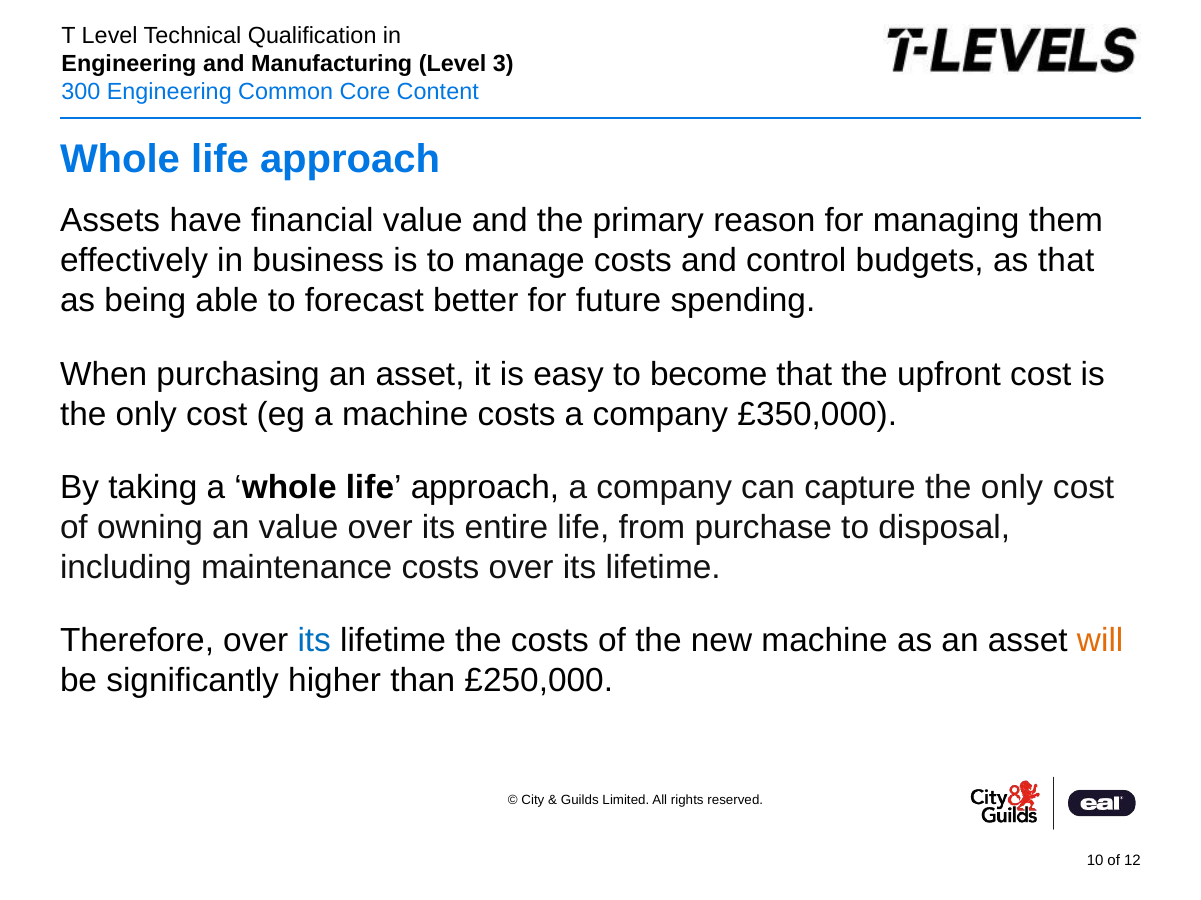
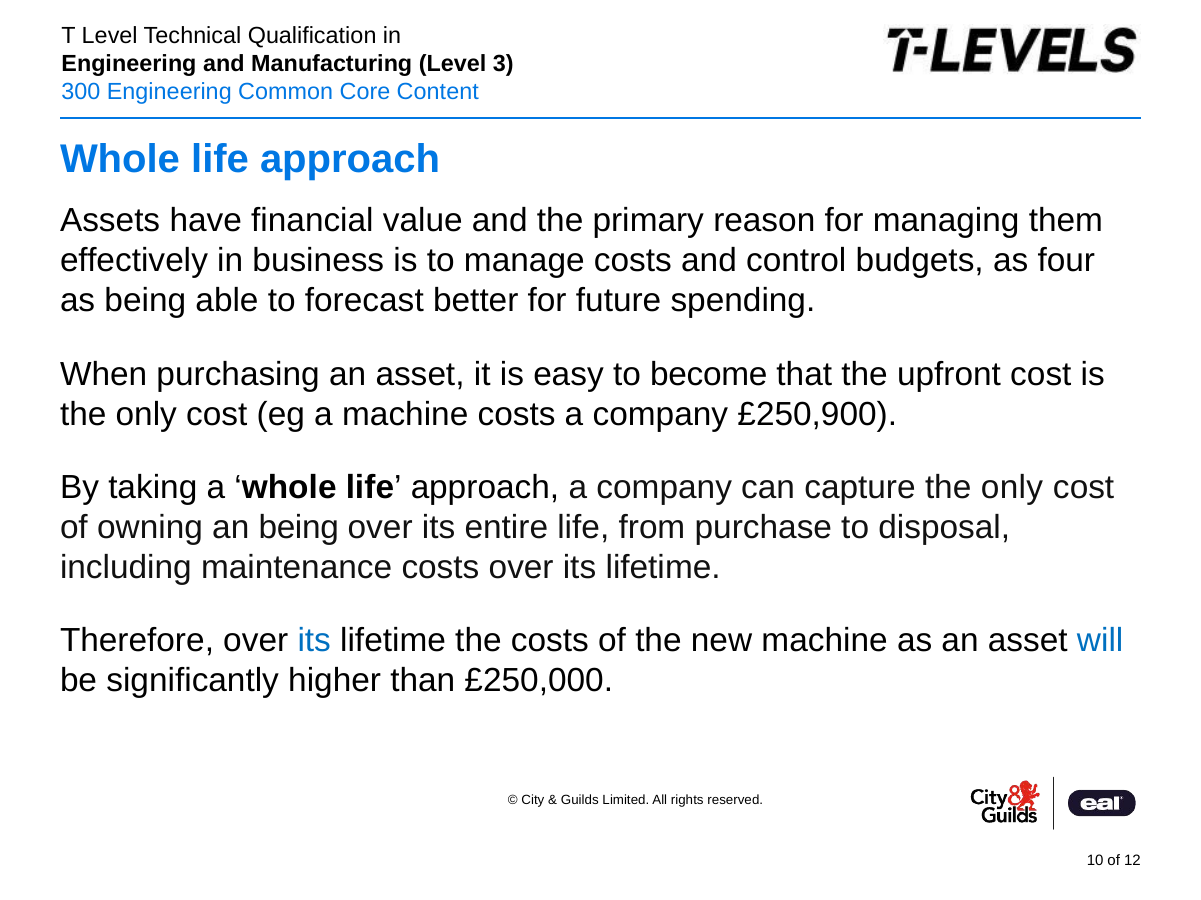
as that: that -> four (1066, 261)
£350,000: £350,000 -> £250,900 (817, 415)
an value: value -> being (299, 528)
will colour: orange -> blue (1100, 641)
